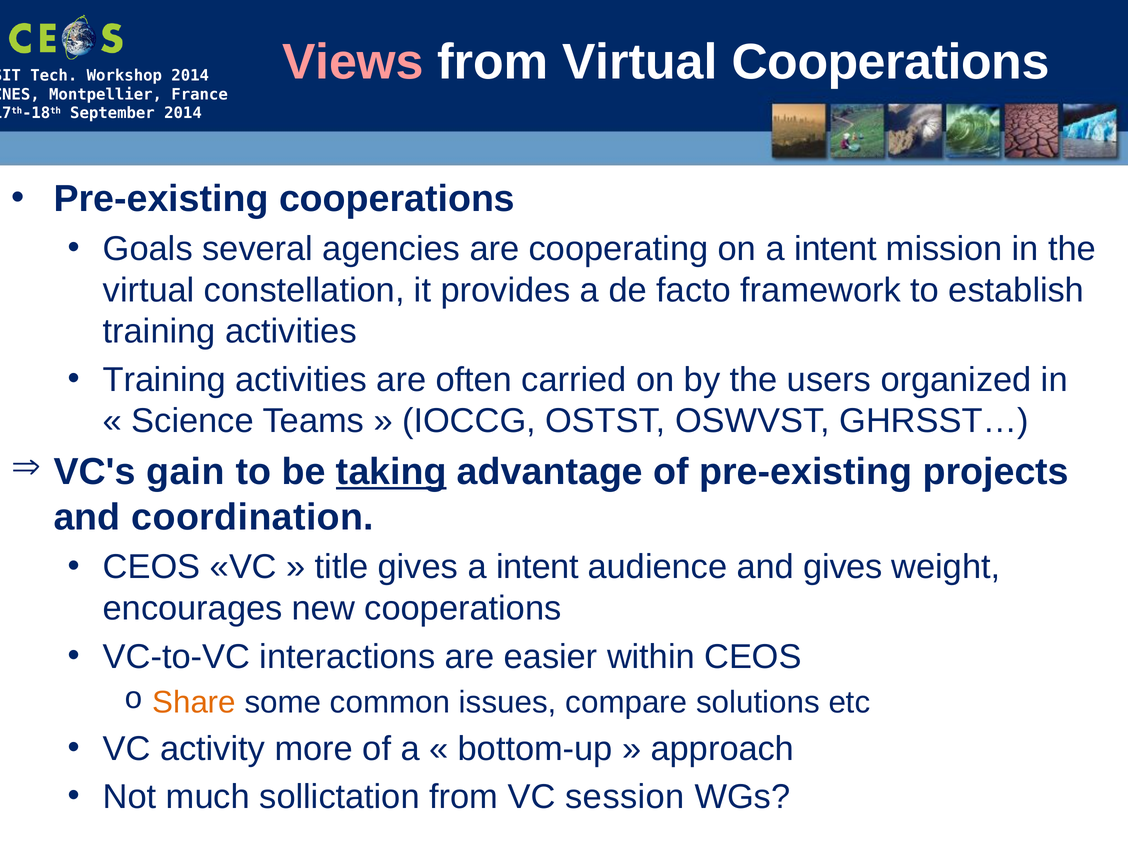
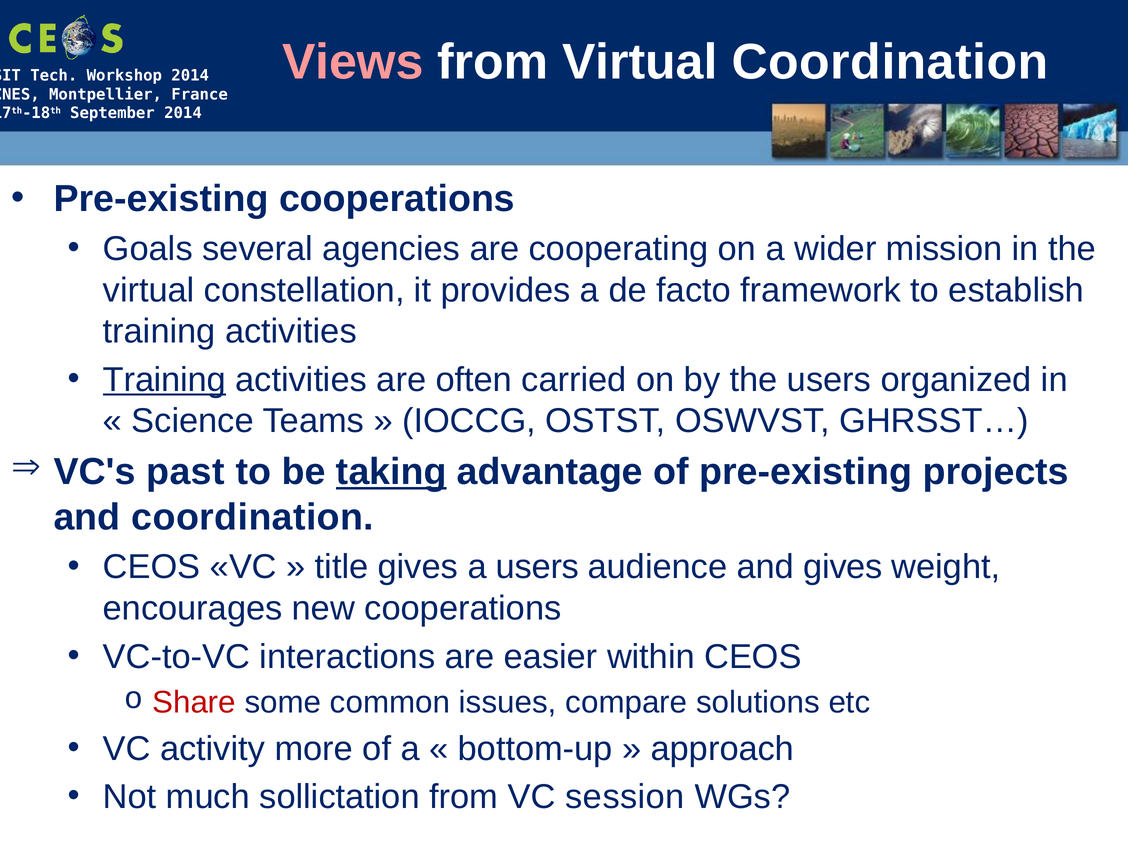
Virtual Cooperations: Cooperations -> Coordination (890, 62)
on a intent: intent -> wider (835, 249)
Training underline: none -> present (164, 380)
gain: gain -> past (186, 472)
gives a intent: intent -> users (537, 567)
Share colour: orange -> red (194, 702)
